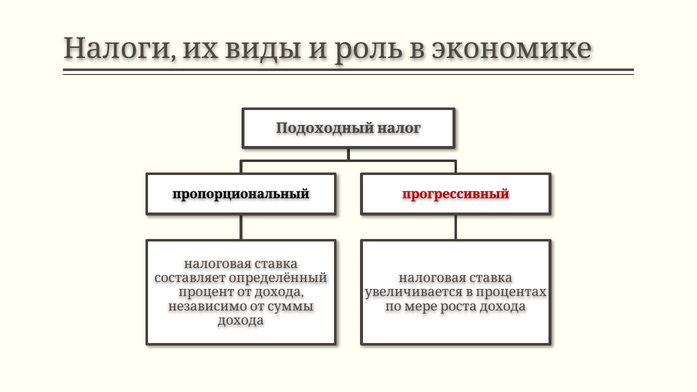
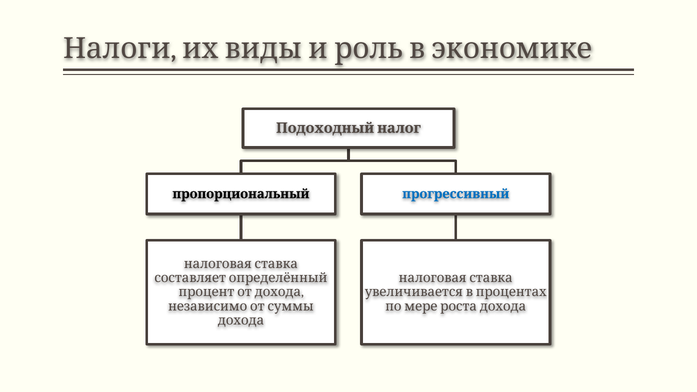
прогрессивный colour: red -> blue (456, 194)
